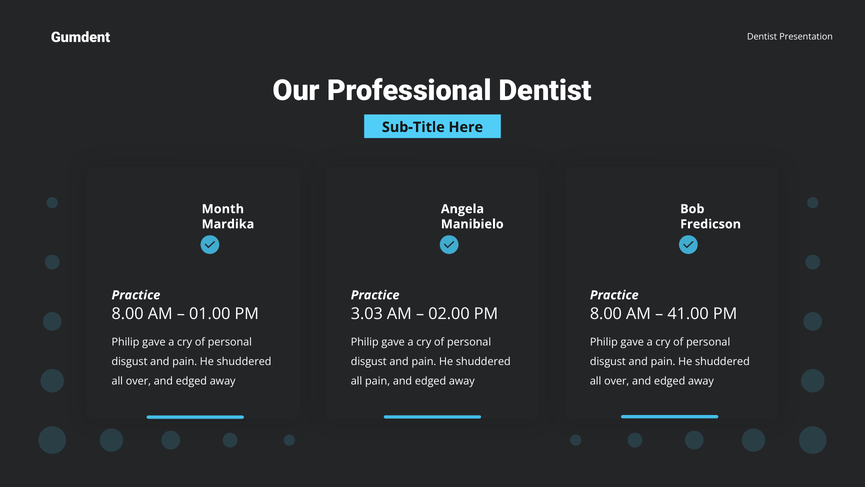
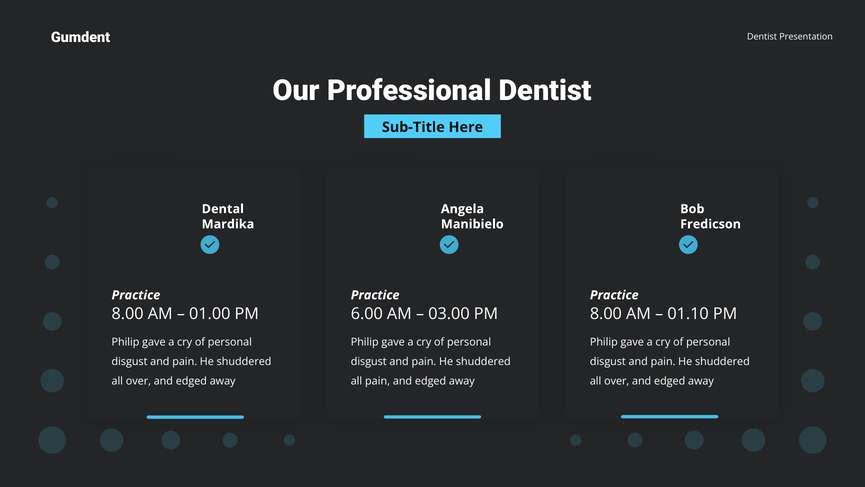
Month: Month -> Dental (223, 209)
3.03: 3.03 -> 6.00 (367, 314)
02.00: 02.00 -> 03.00 (449, 314)
41.00: 41.00 -> 01.10 (688, 314)
